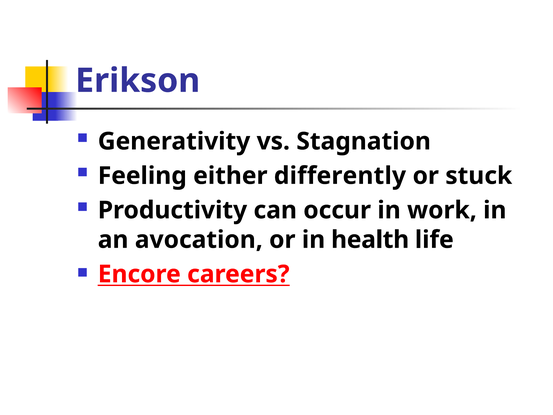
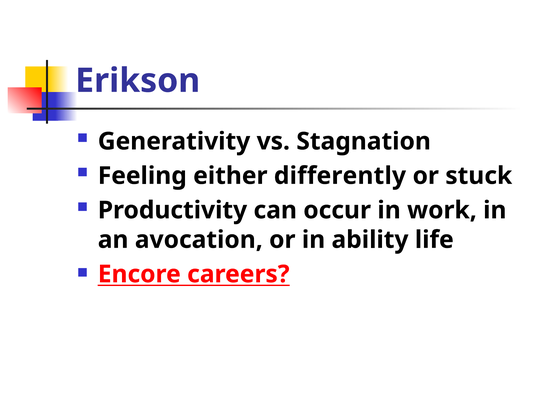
health: health -> ability (370, 240)
